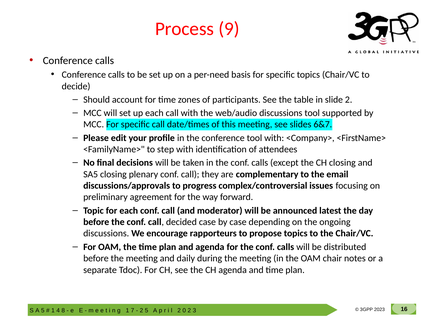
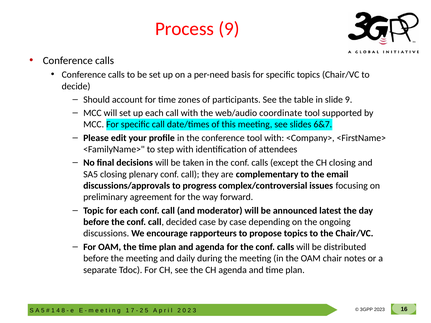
slide 2: 2 -> 9 (349, 100)
web/audio discussions: discussions -> coordinate (281, 113)
